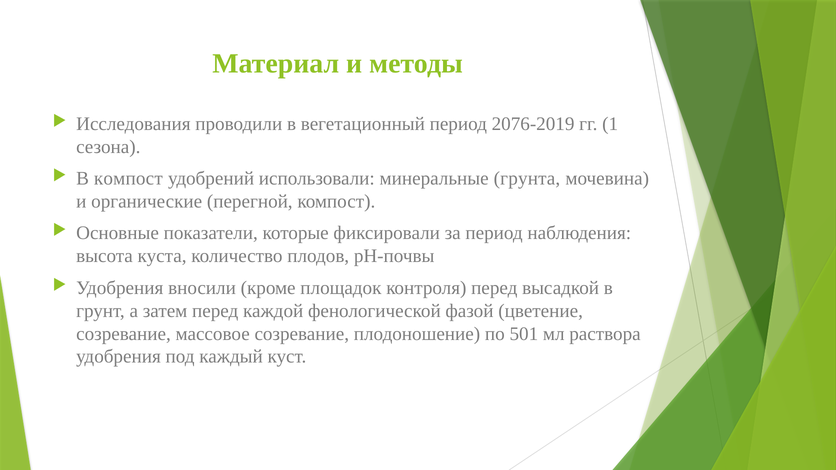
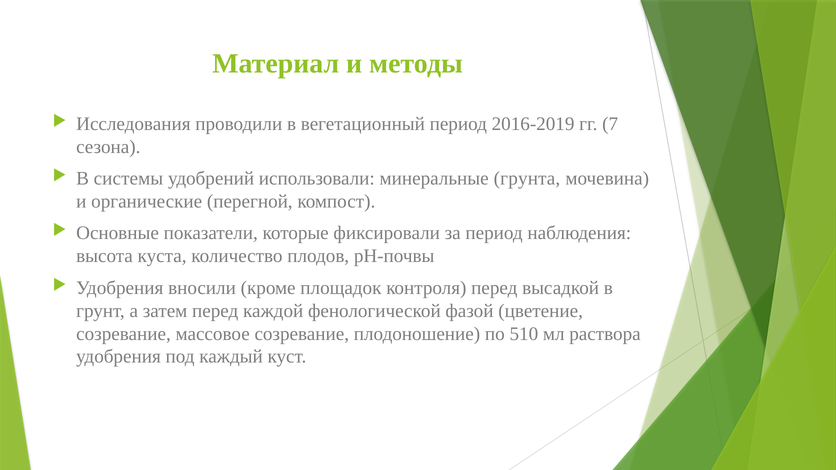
2076-2019: 2076-2019 -> 2016-2019 (533, 124)
1: 1 -> 7 (610, 124)
В компост: компост -> системы (128, 179)
501: 501 -> 510 (524, 334)
